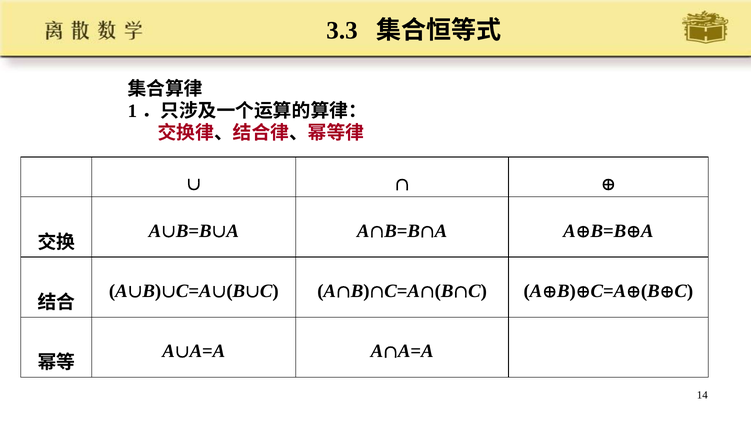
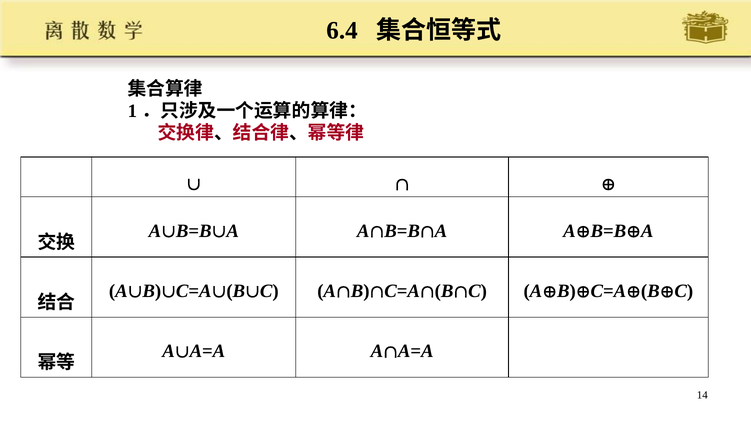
3.3: 3.3 -> 6.4 (342, 31)
